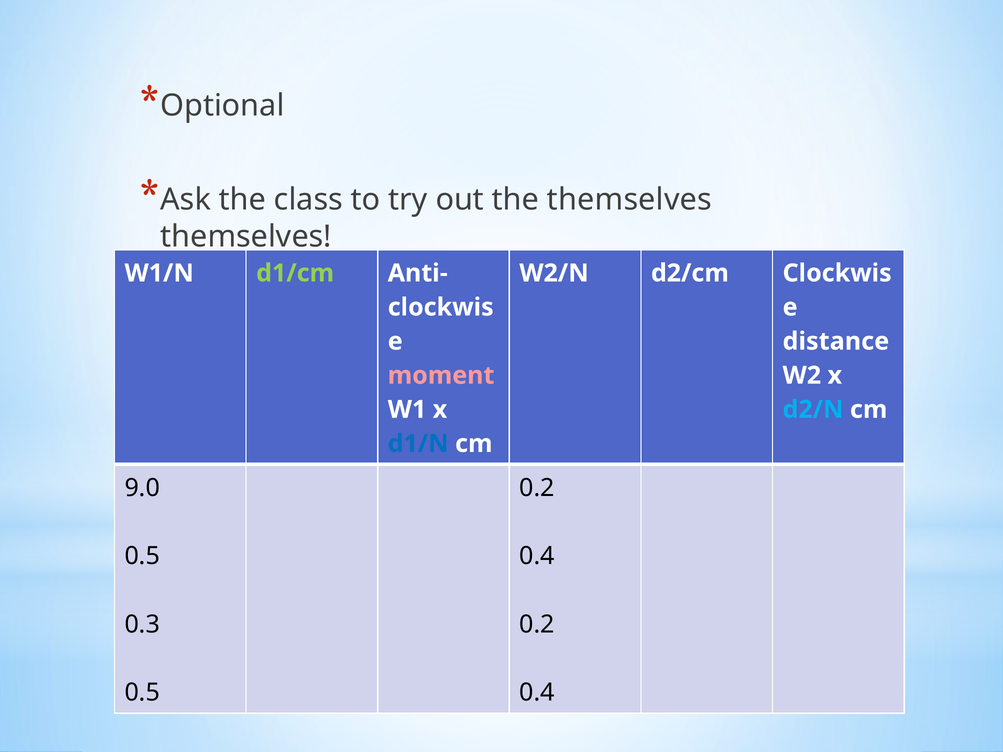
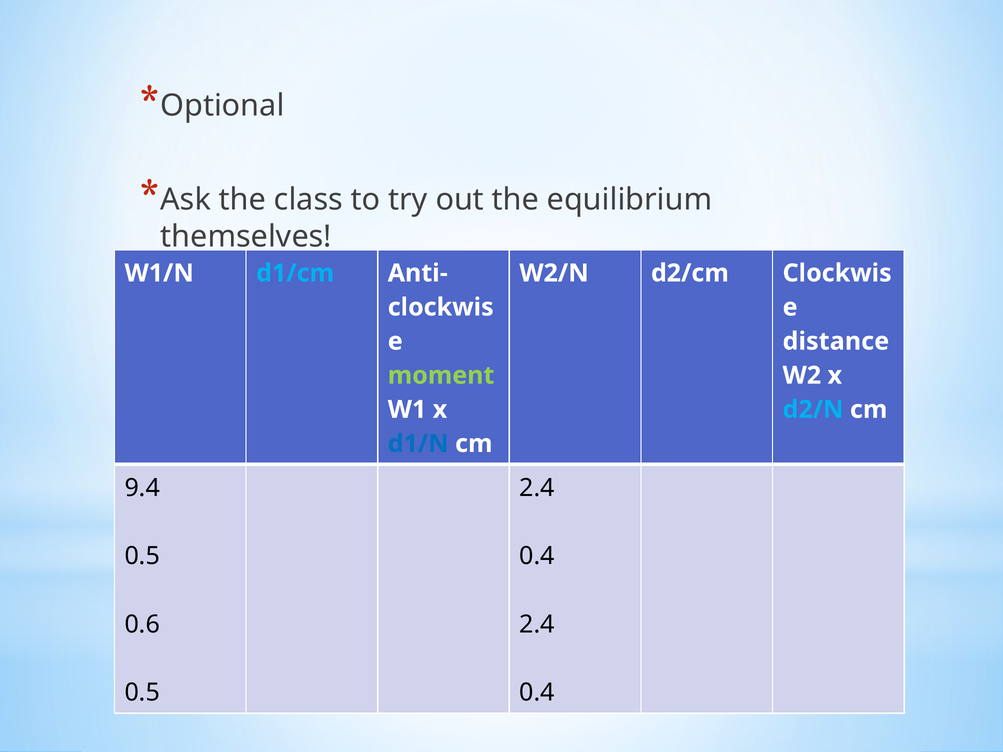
the themselves: themselves -> equilibrium (630, 200)
d1/cm colour: light green -> light blue (295, 273)
moment colour: pink -> light green (441, 376)
9.0: 9.0 -> 9.4 (142, 488)
0.2: 0.2 -> 2.4 (537, 488)
0.3: 0.3 -> 0.6 (142, 624)
0.2: 0.2 -> 2.4 (537, 624)
